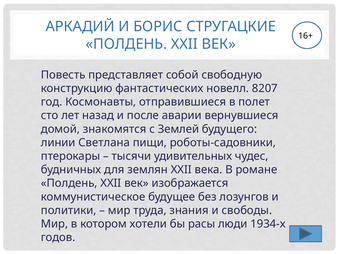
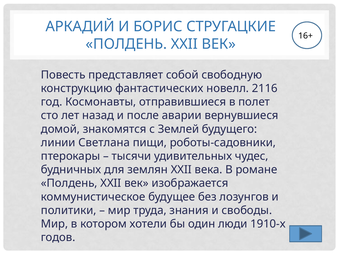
8207: 8207 -> 2116 (265, 89)
расы: расы -> один (202, 224)
1934-х: 1934-х -> 1910-х (268, 224)
